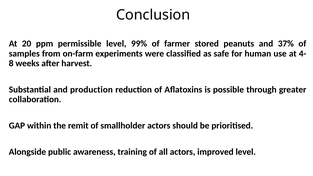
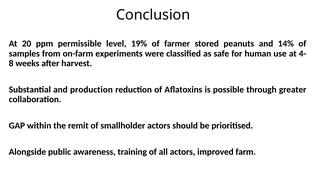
99%: 99% -> 19% (139, 44)
37%: 37% -> 14% (286, 44)
improved level: level -> farm (246, 152)
